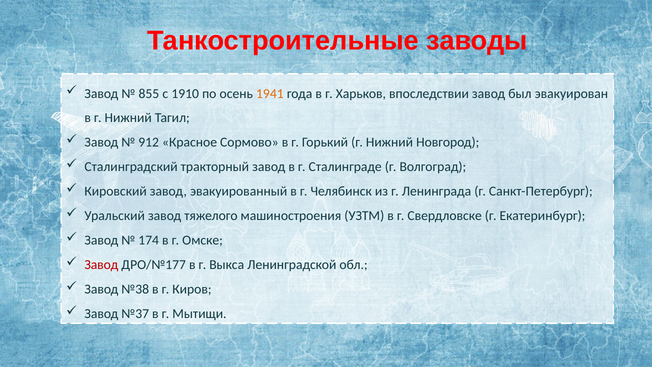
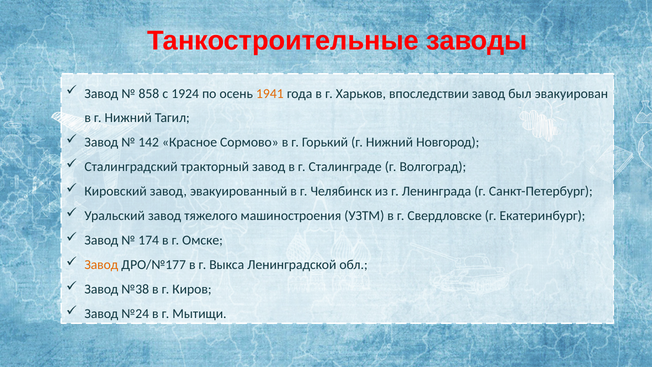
855: 855 -> 858 (149, 93)
1910: 1910 -> 1924 (185, 93)
912: 912 -> 142 (149, 142)
Завод colour: red -> orange (101, 265)
№37: №37 -> №24 (135, 314)
